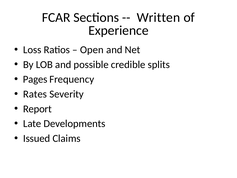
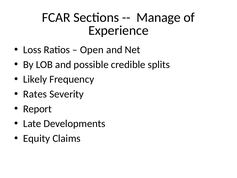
Written: Written -> Manage (159, 17)
Pages: Pages -> Likely (35, 79)
Issued: Issued -> Equity (37, 138)
